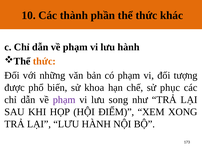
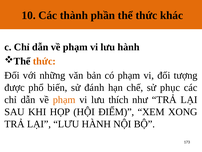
khoa: khoa -> đánh (94, 87)
phạm colour: purple -> orange (64, 99)
song: song -> thích (119, 99)
